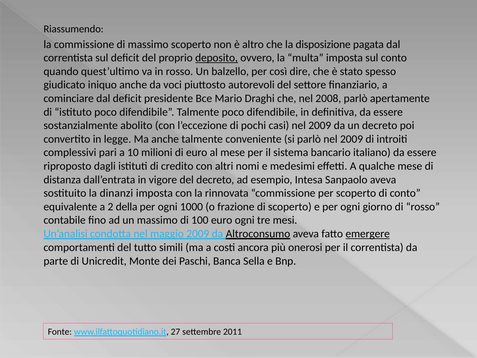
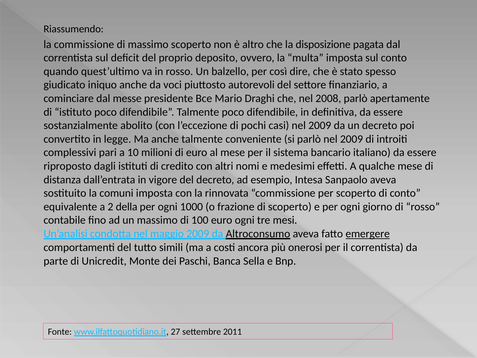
deposito underline: present -> none (217, 58)
dal deficit: deficit -> messe (127, 98)
dinanzi: dinanzi -> comuni (116, 193)
